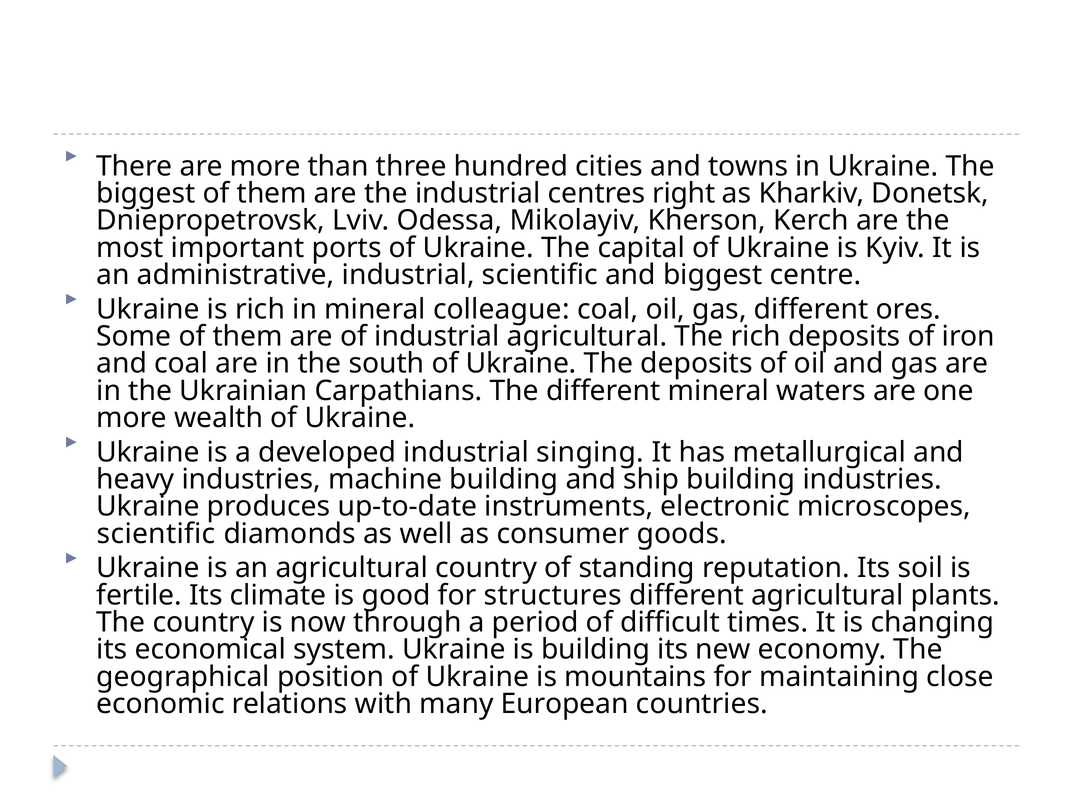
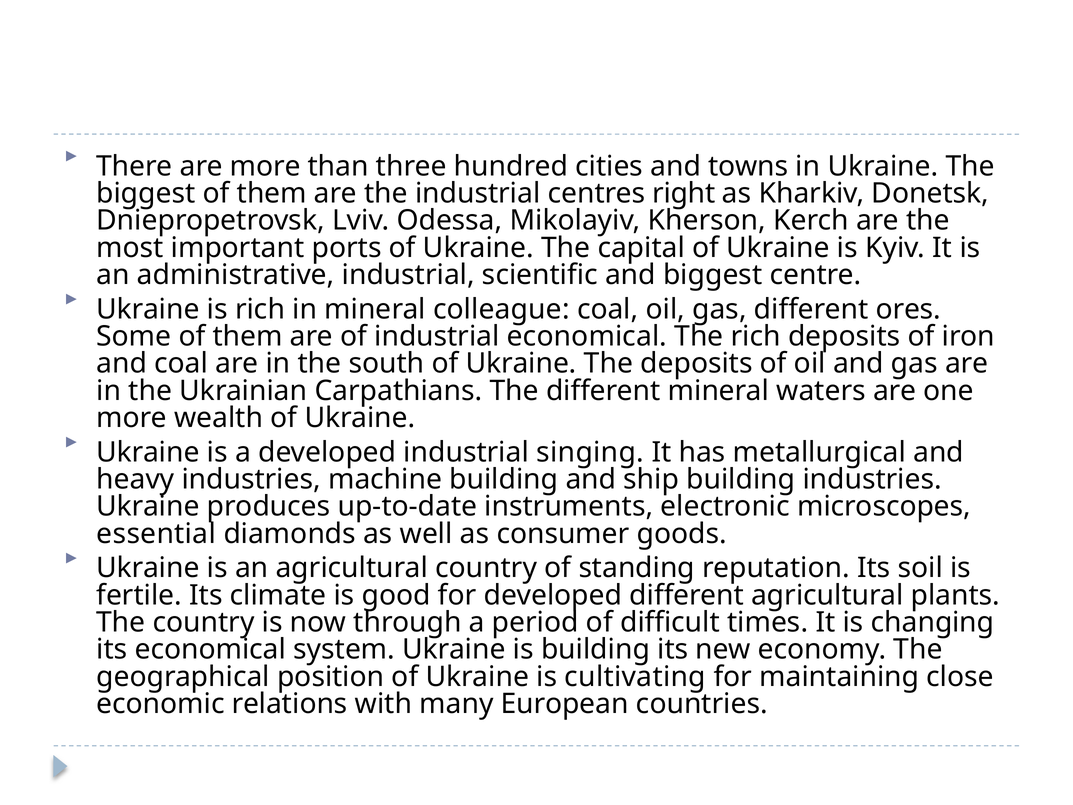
industrial agricultural: agricultural -> economical (587, 336)
scientific: scientific -> essential (156, 534)
for structures: structures -> developed (553, 595)
mountains: mountains -> cultivating (635, 677)
